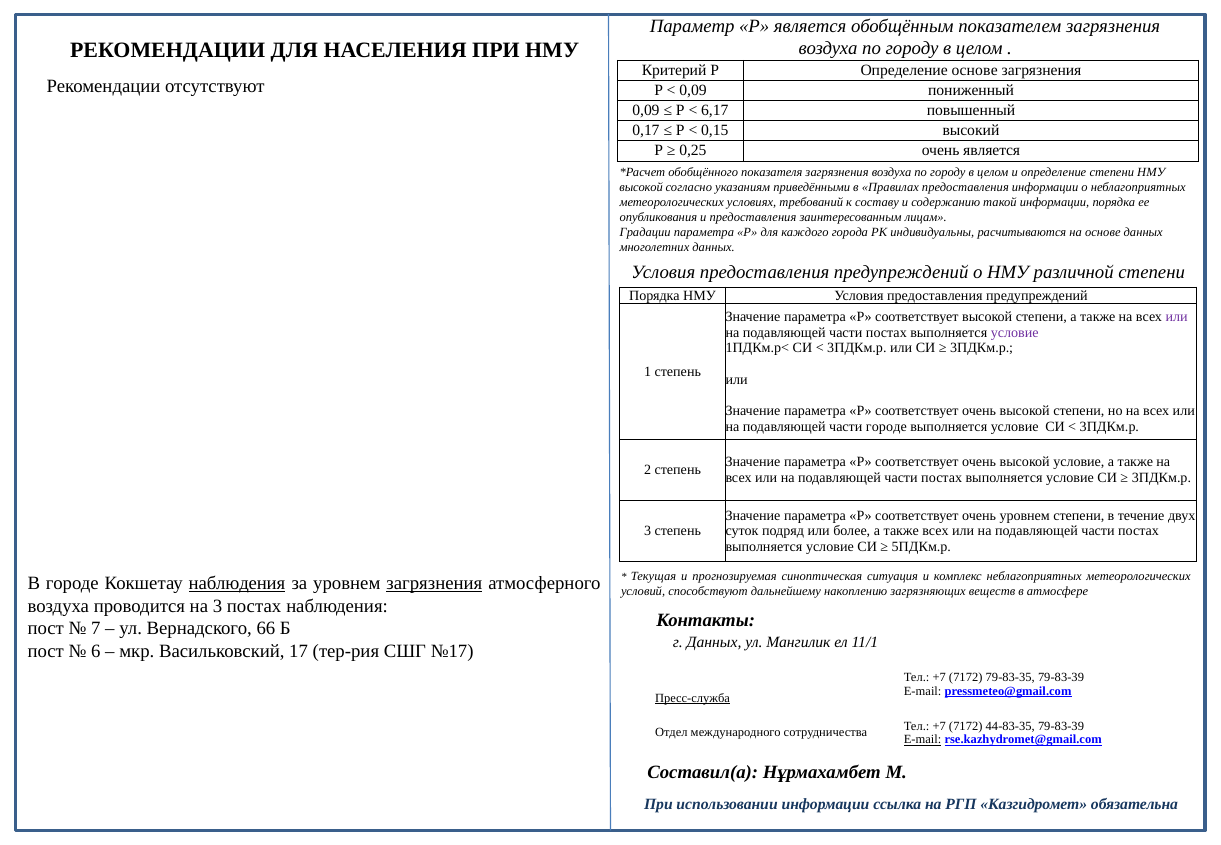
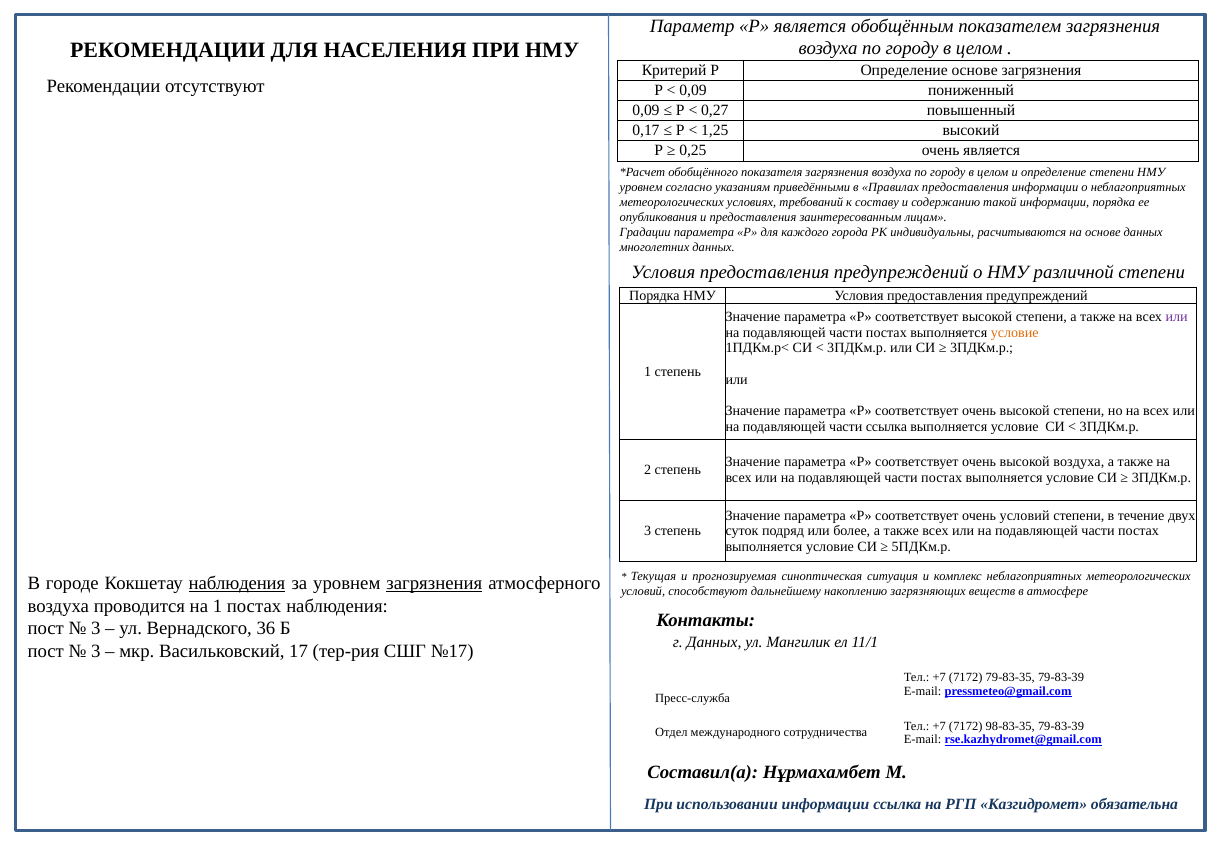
6,17: 6,17 -> 0,27 (715, 110)
0,15: 0,15 -> 1,25 (715, 131)
высокой: высокой -> уровнем (641, 187)
условие colour: purple -> orange (1015, 333)
части городе: городе -> ссылка (886, 427)
высокой условие: условие -> воздуха (1079, 462)
очень уровнем: уровнем -> условий (1025, 516)
на 3: 3 -> 1 (218, 606)
7: 7 -> 3 (96, 629)
66: 66 -> 36 (266, 629)
6: 6 -> 3 (96, 651)
Пресс-служба underline: present -> none (693, 698)
44-83-35: 44-83-35 -> 98-83-35 (1010, 726)
E-mail underline: present -> none (923, 740)
